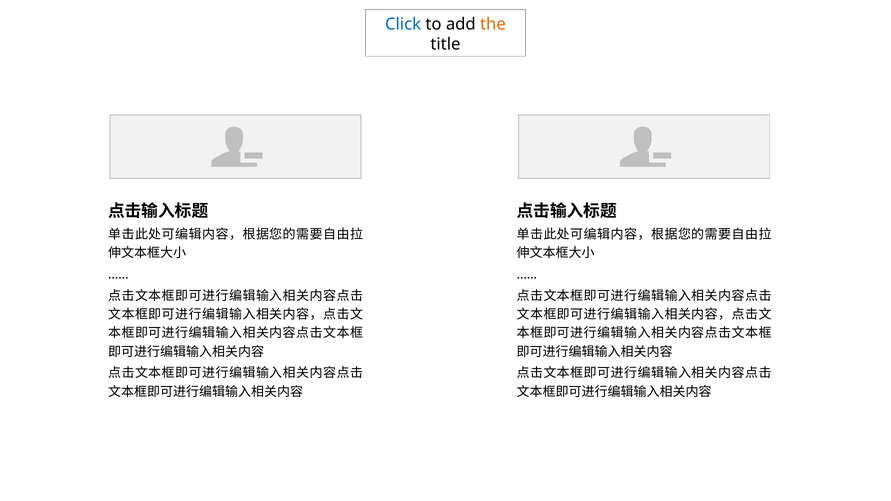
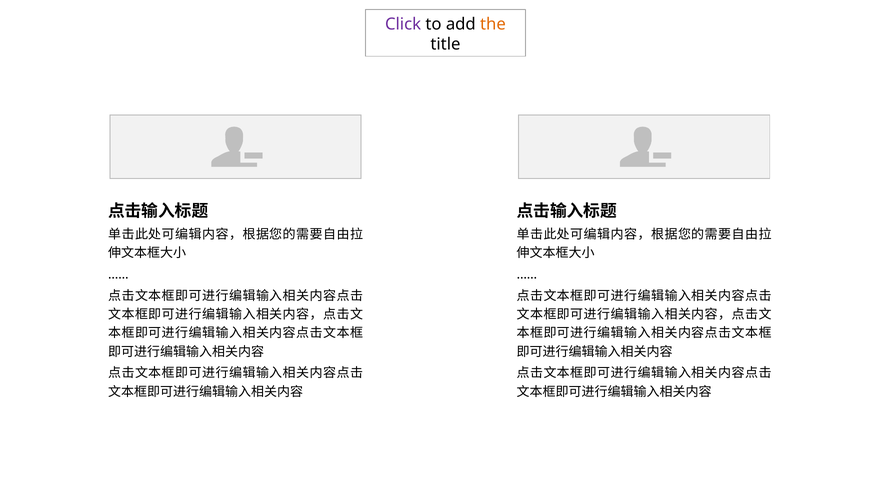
Click colour: blue -> purple (403, 24)
